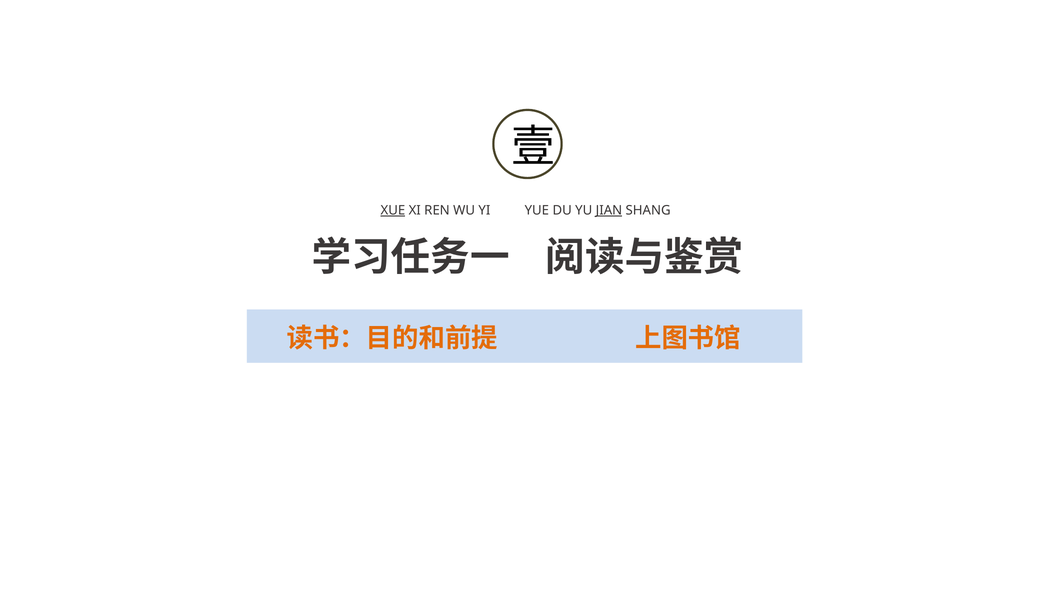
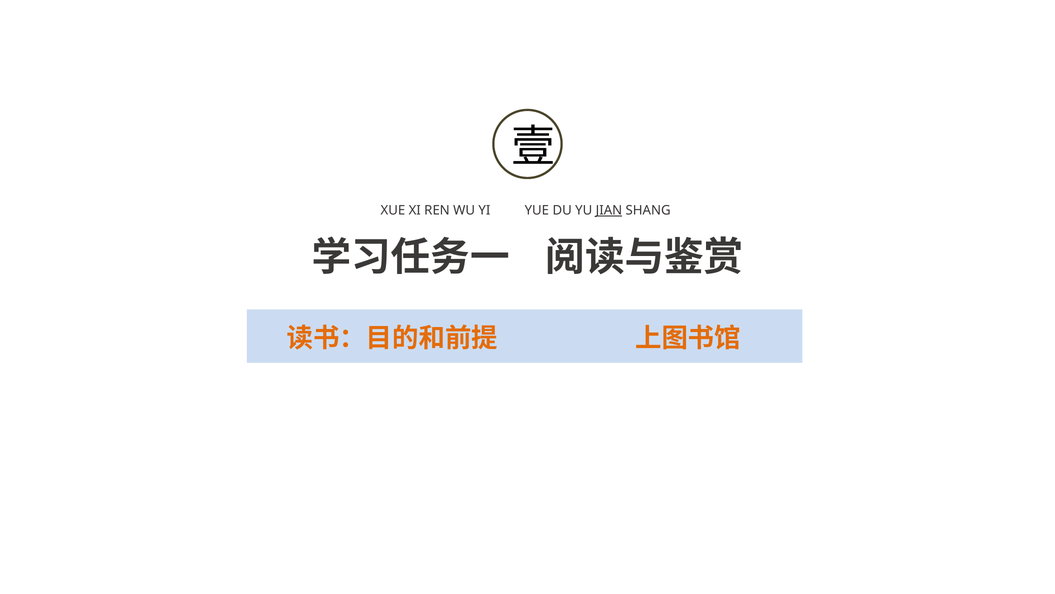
XUE underline: present -> none (393, 210)
